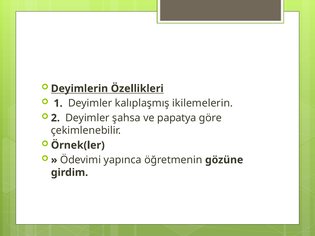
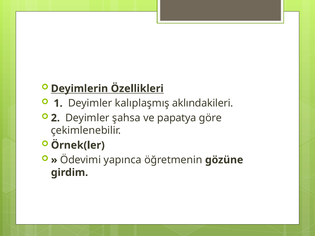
ikilemelerin: ikilemelerin -> aklındakileri (203, 103)
